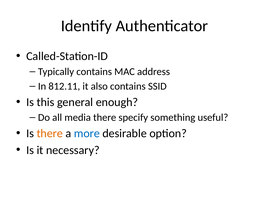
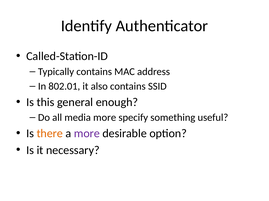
812.11: 812.11 -> 802.01 (64, 87)
media there: there -> more (105, 118)
more colour: blue -> purple (87, 134)
